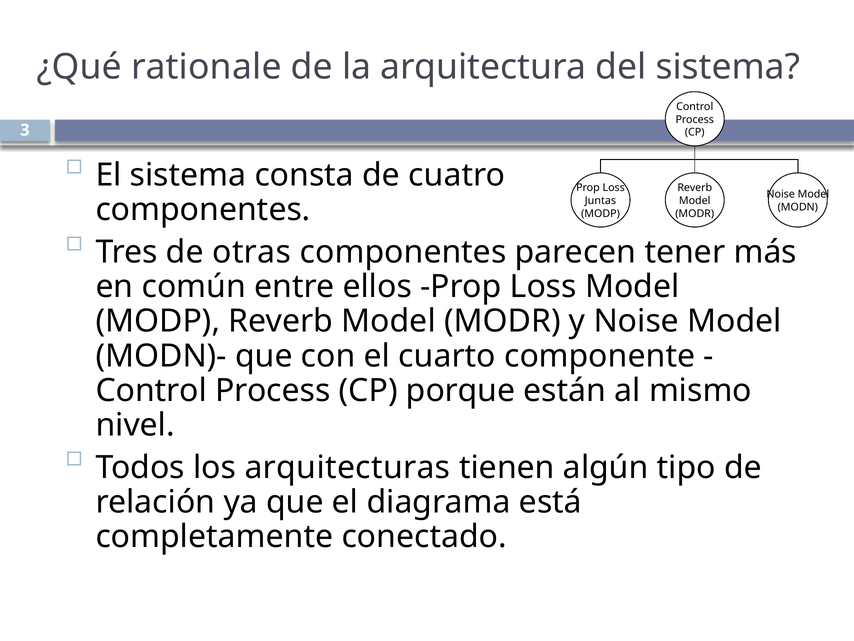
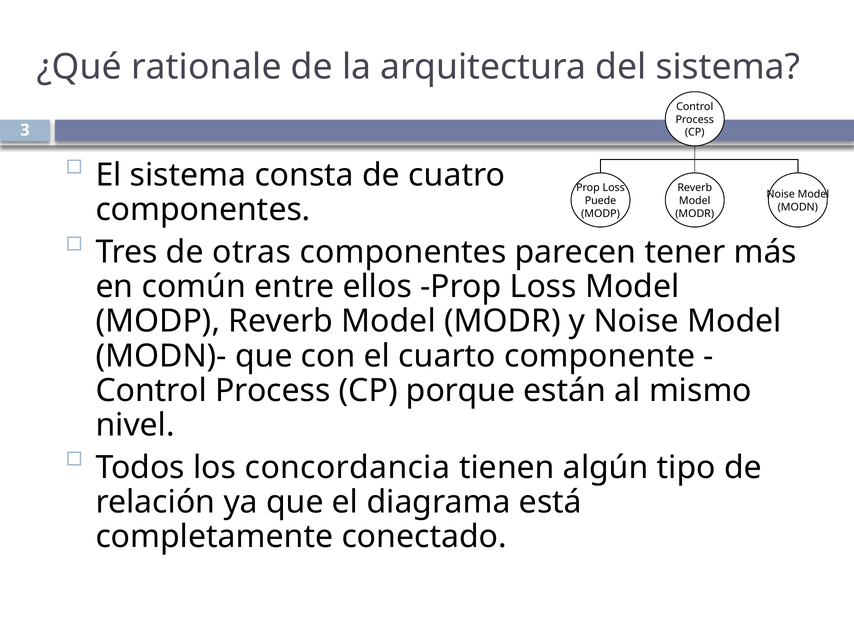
Juntas: Juntas -> Puede (600, 201)
arquitecturas: arquitecturas -> concordancia (347, 467)
